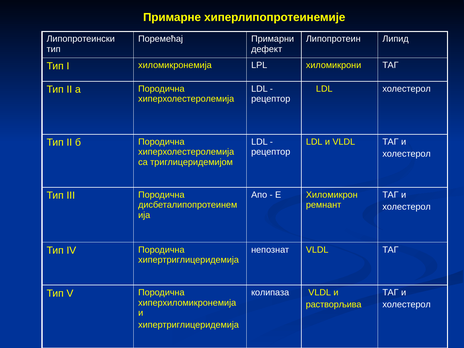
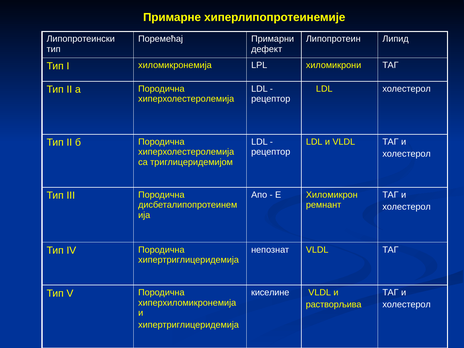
колипаза: колипаза -> киселине (270, 293)
